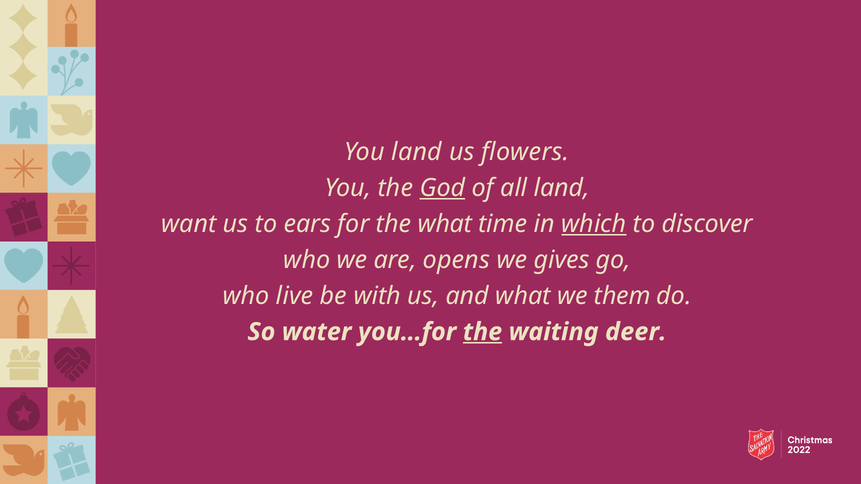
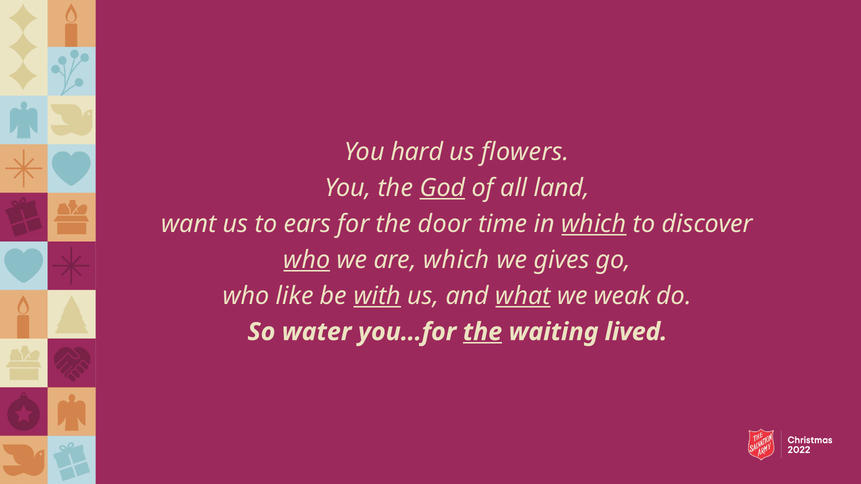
You land: land -> hard (417, 152)
the what: what -> door (445, 224)
who underline: none -> present (307, 260)
are opens: opens -> which (456, 260)
live: live -> like (295, 296)
with underline: none -> present (377, 296)
what underline: none -> present (523, 296)
them: them -> weak (622, 296)
deer: deer -> lived (636, 332)
